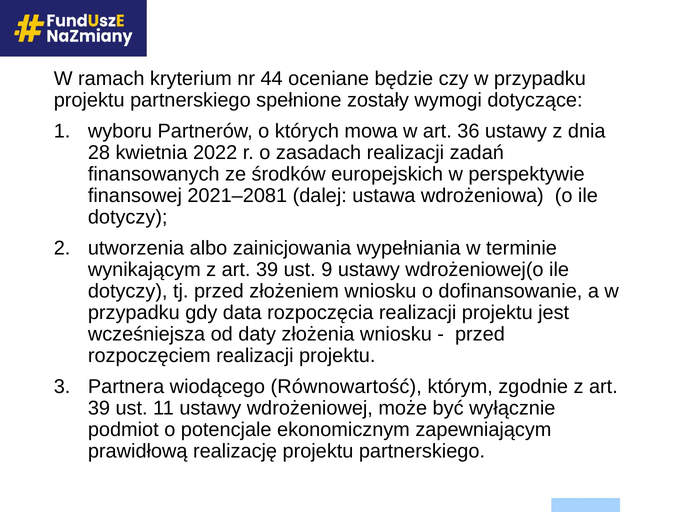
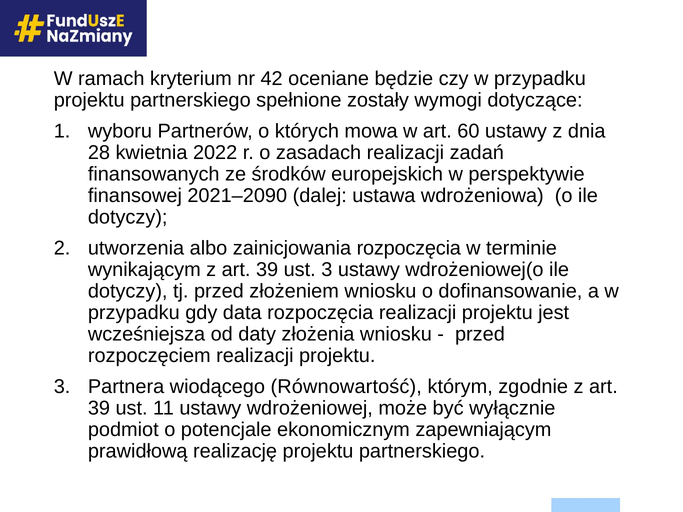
44: 44 -> 42 (272, 79)
36: 36 -> 60 (468, 131)
2021–2081: 2021–2081 -> 2021–2090 (237, 196)
zainicjowania wypełniania: wypełniania -> rozpoczęcia (409, 248)
ust 9: 9 -> 3 (327, 270)
